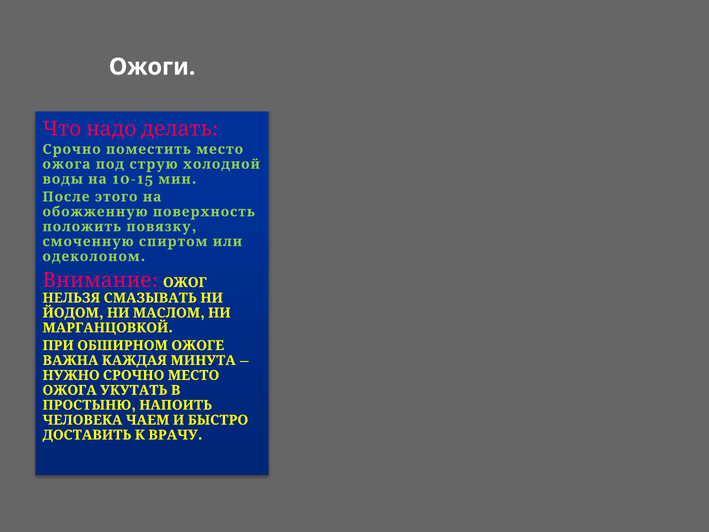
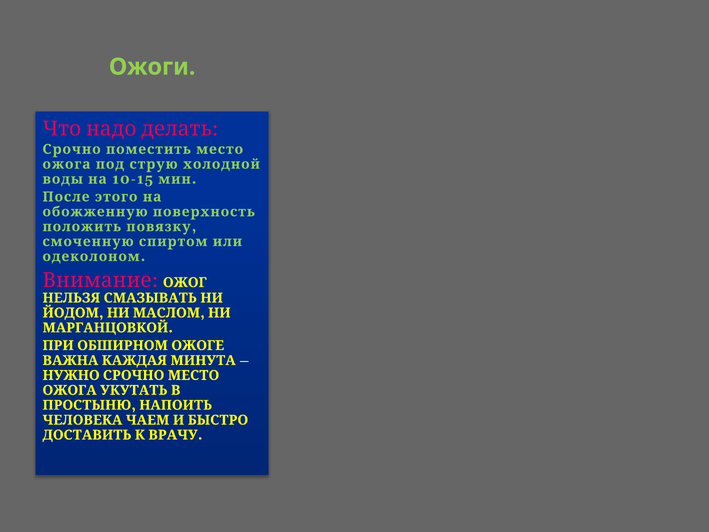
Ожоги colour: white -> light green (152, 67)
